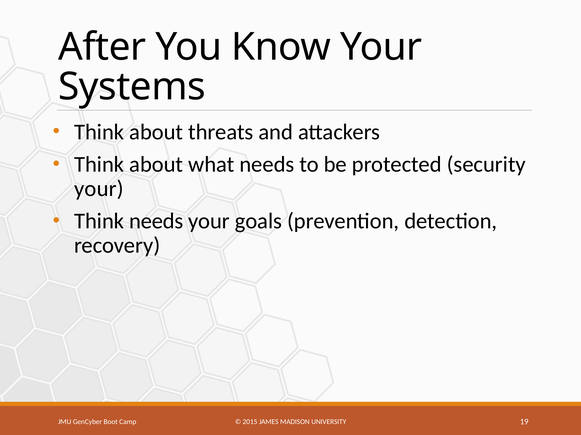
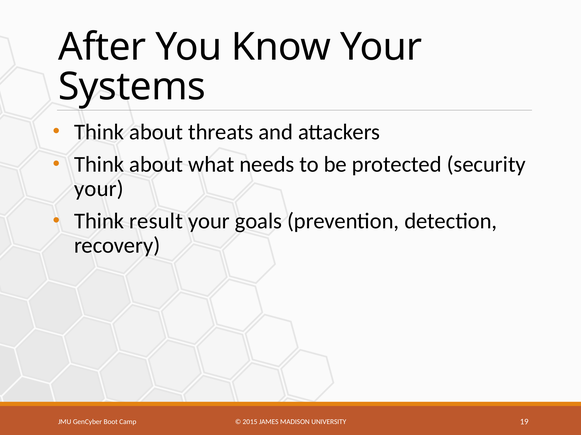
Think needs: needs -> result (156, 221)
